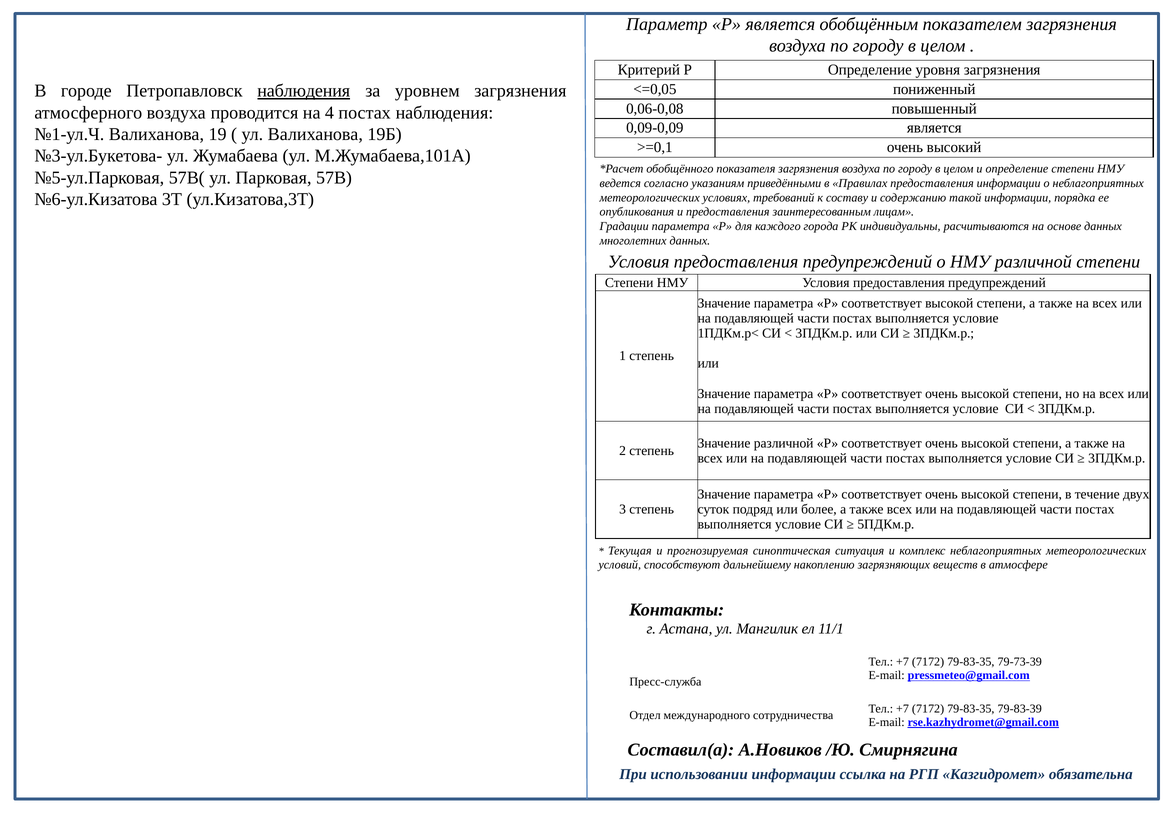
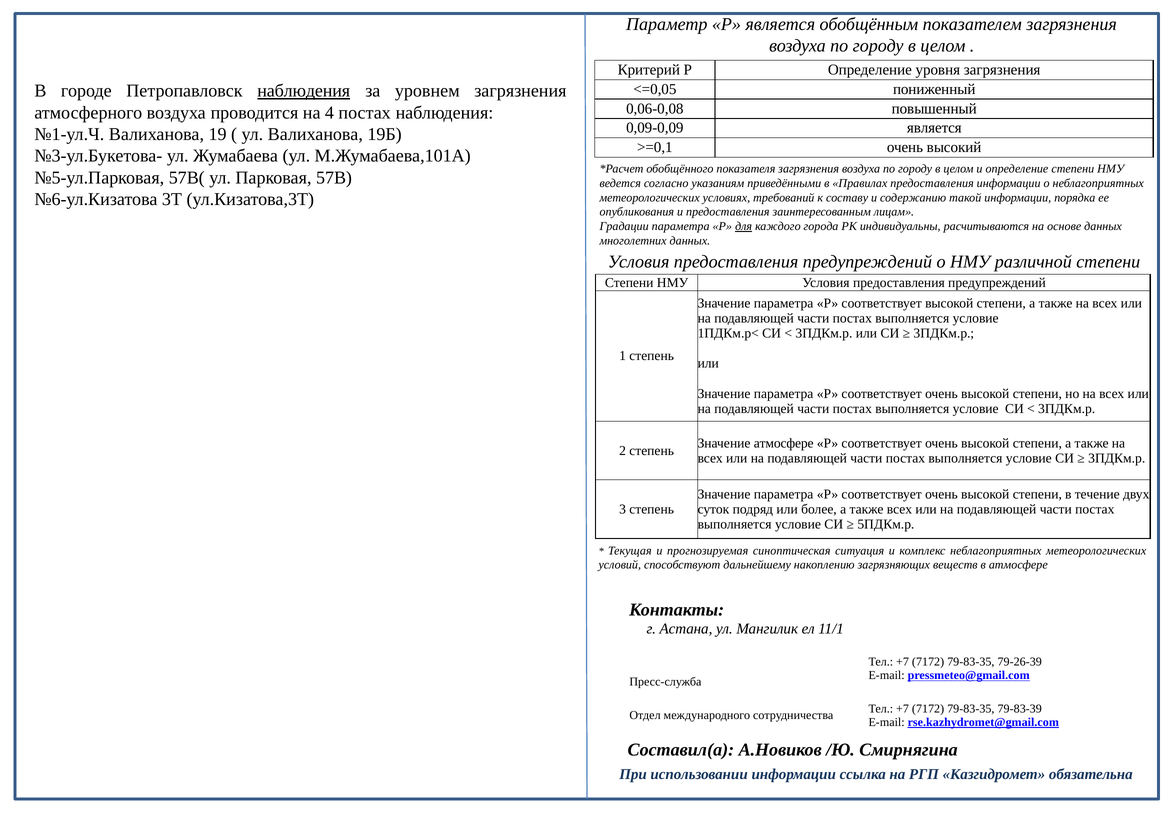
для underline: none -> present (744, 226)
Значение различной: различной -> атмосфере (784, 443)
79-73-39: 79-73-39 -> 79-26-39 (1020, 662)
